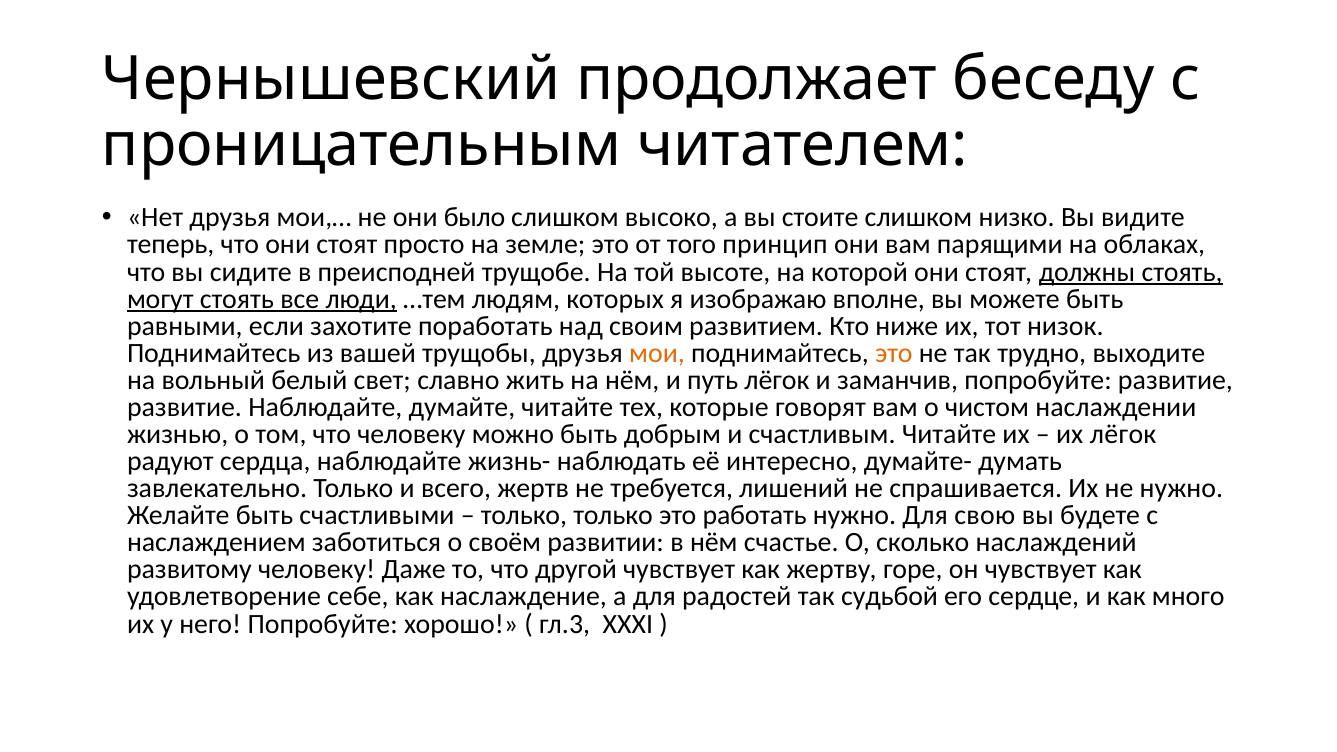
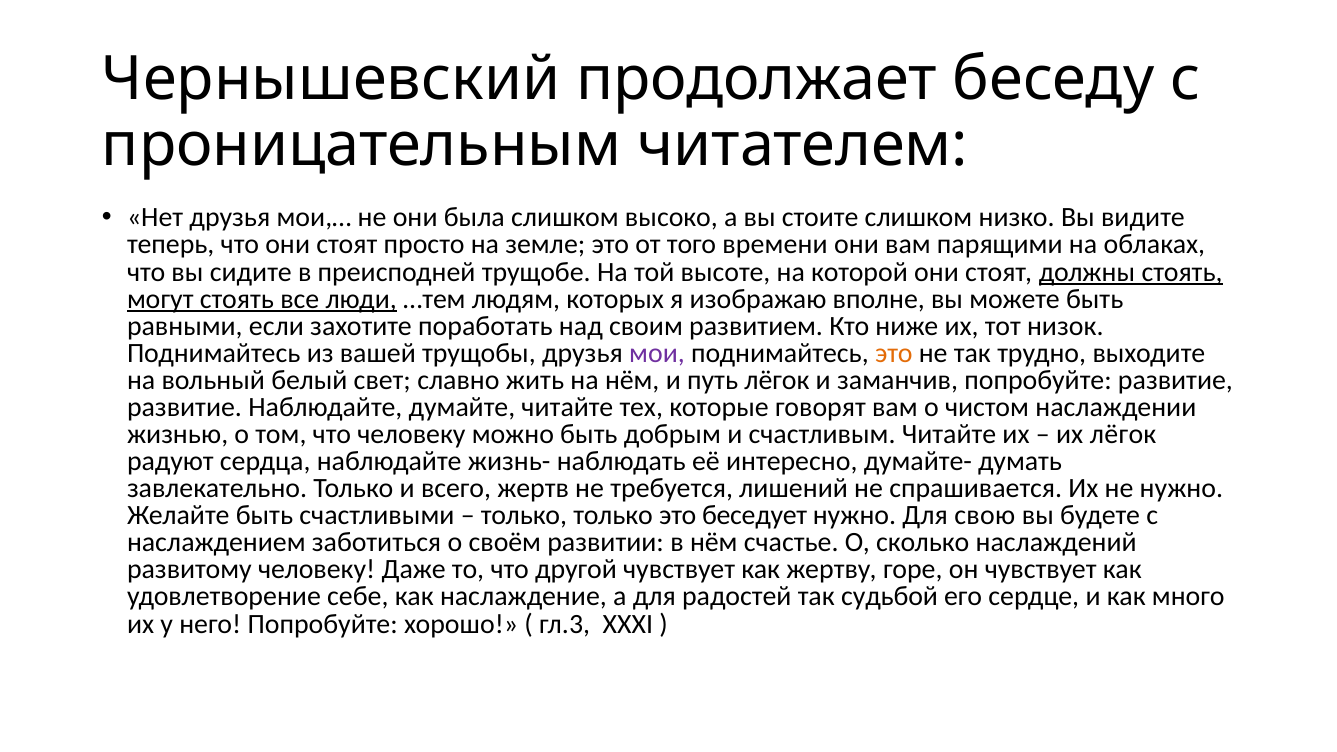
было: было -> была (474, 218)
принцип: принцип -> времени (775, 245)
мои colour: orange -> purple (657, 353)
работать: работать -> беседует (755, 516)
